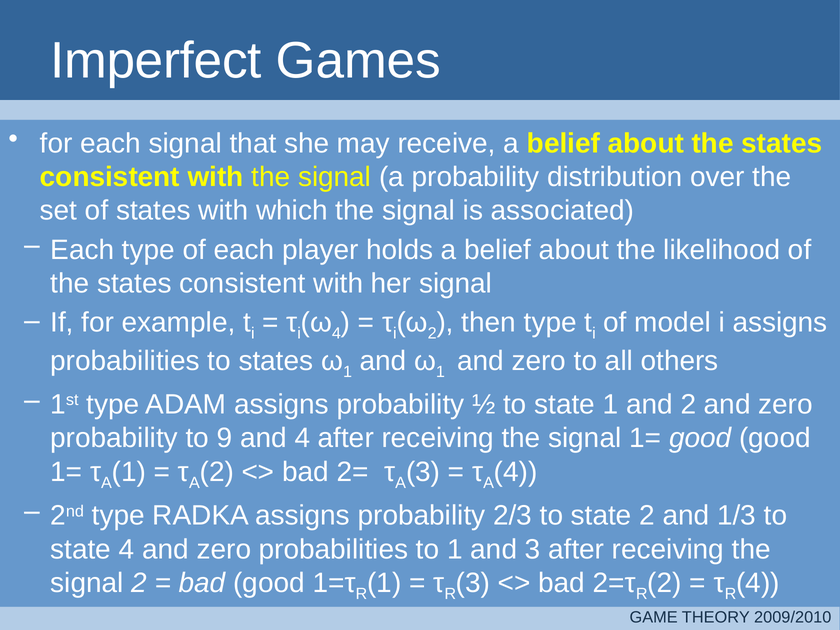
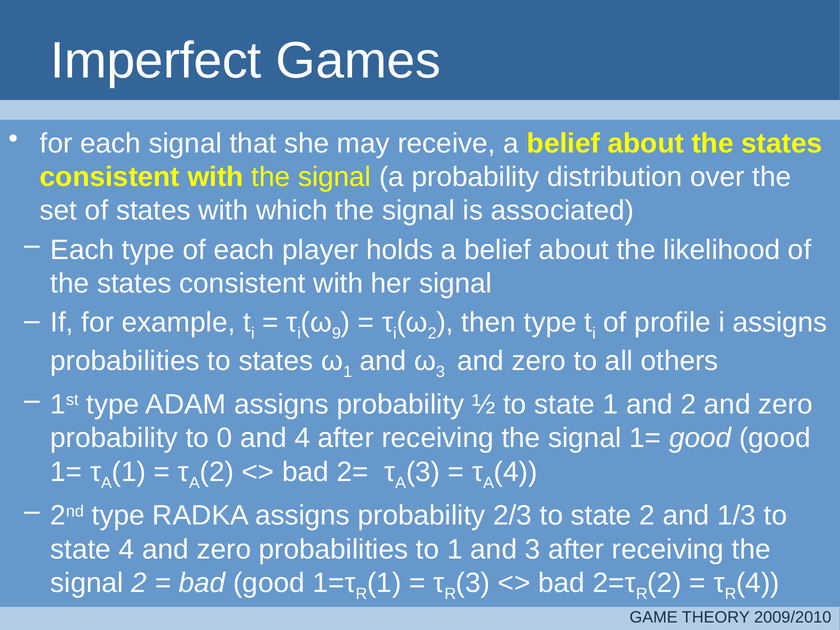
4: 4 -> 9 (336, 333)
model: model -> profile (673, 323)
1: 1 -> 3 (440, 372)
9: 9 -> 0 (225, 438)
